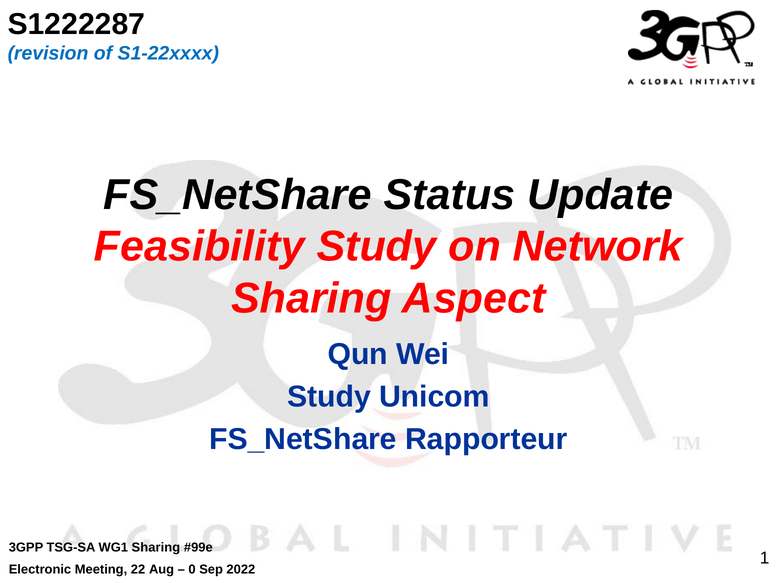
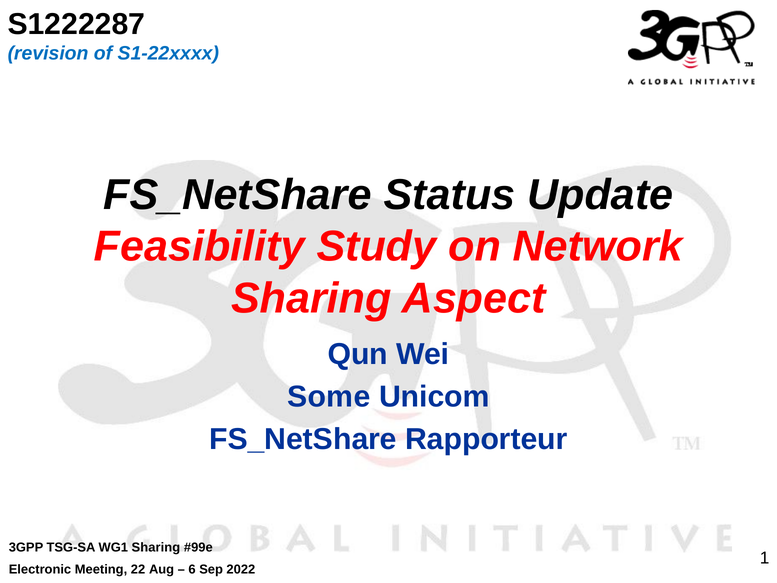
Study: Study -> Some (329, 397)
0: 0 -> 6 (192, 569)
